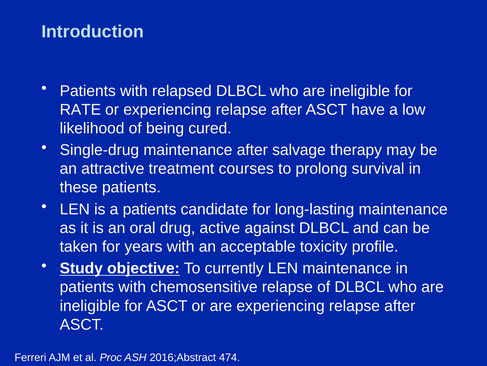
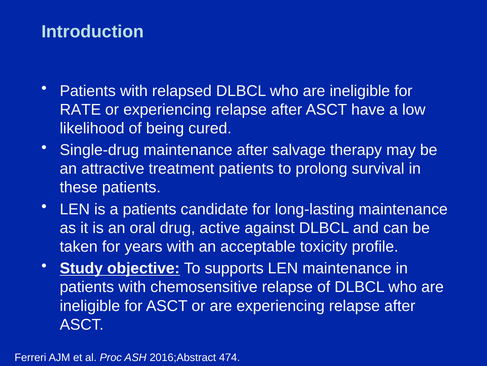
treatment courses: courses -> patients (246, 168)
currently: currently -> supports (234, 268)
